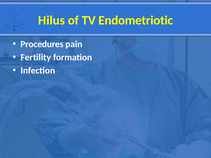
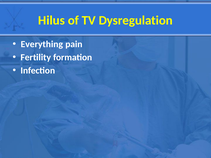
Endometriotic: Endometriotic -> Dysregulation (136, 20)
Procedures: Procedures -> Everything (42, 44)
